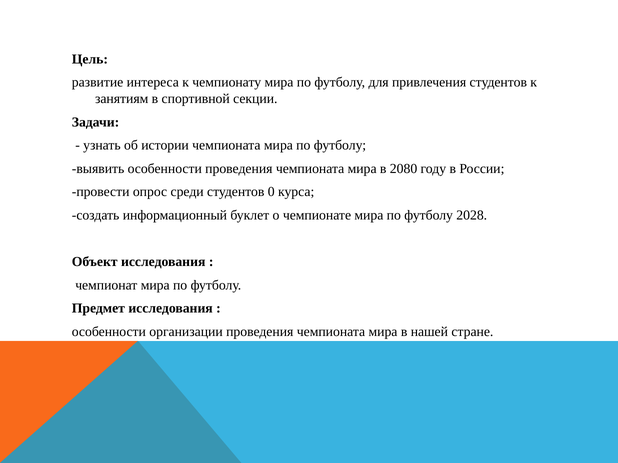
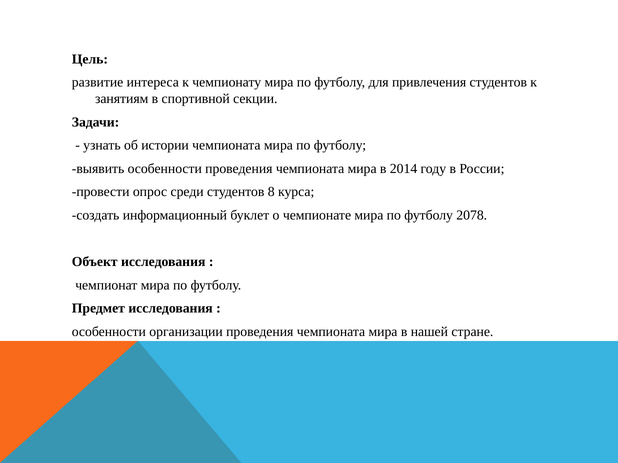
2080: 2080 -> 2014 (404, 169)
0: 0 -> 8 (271, 192)
2028: 2028 -> 2078 (472, 215)
